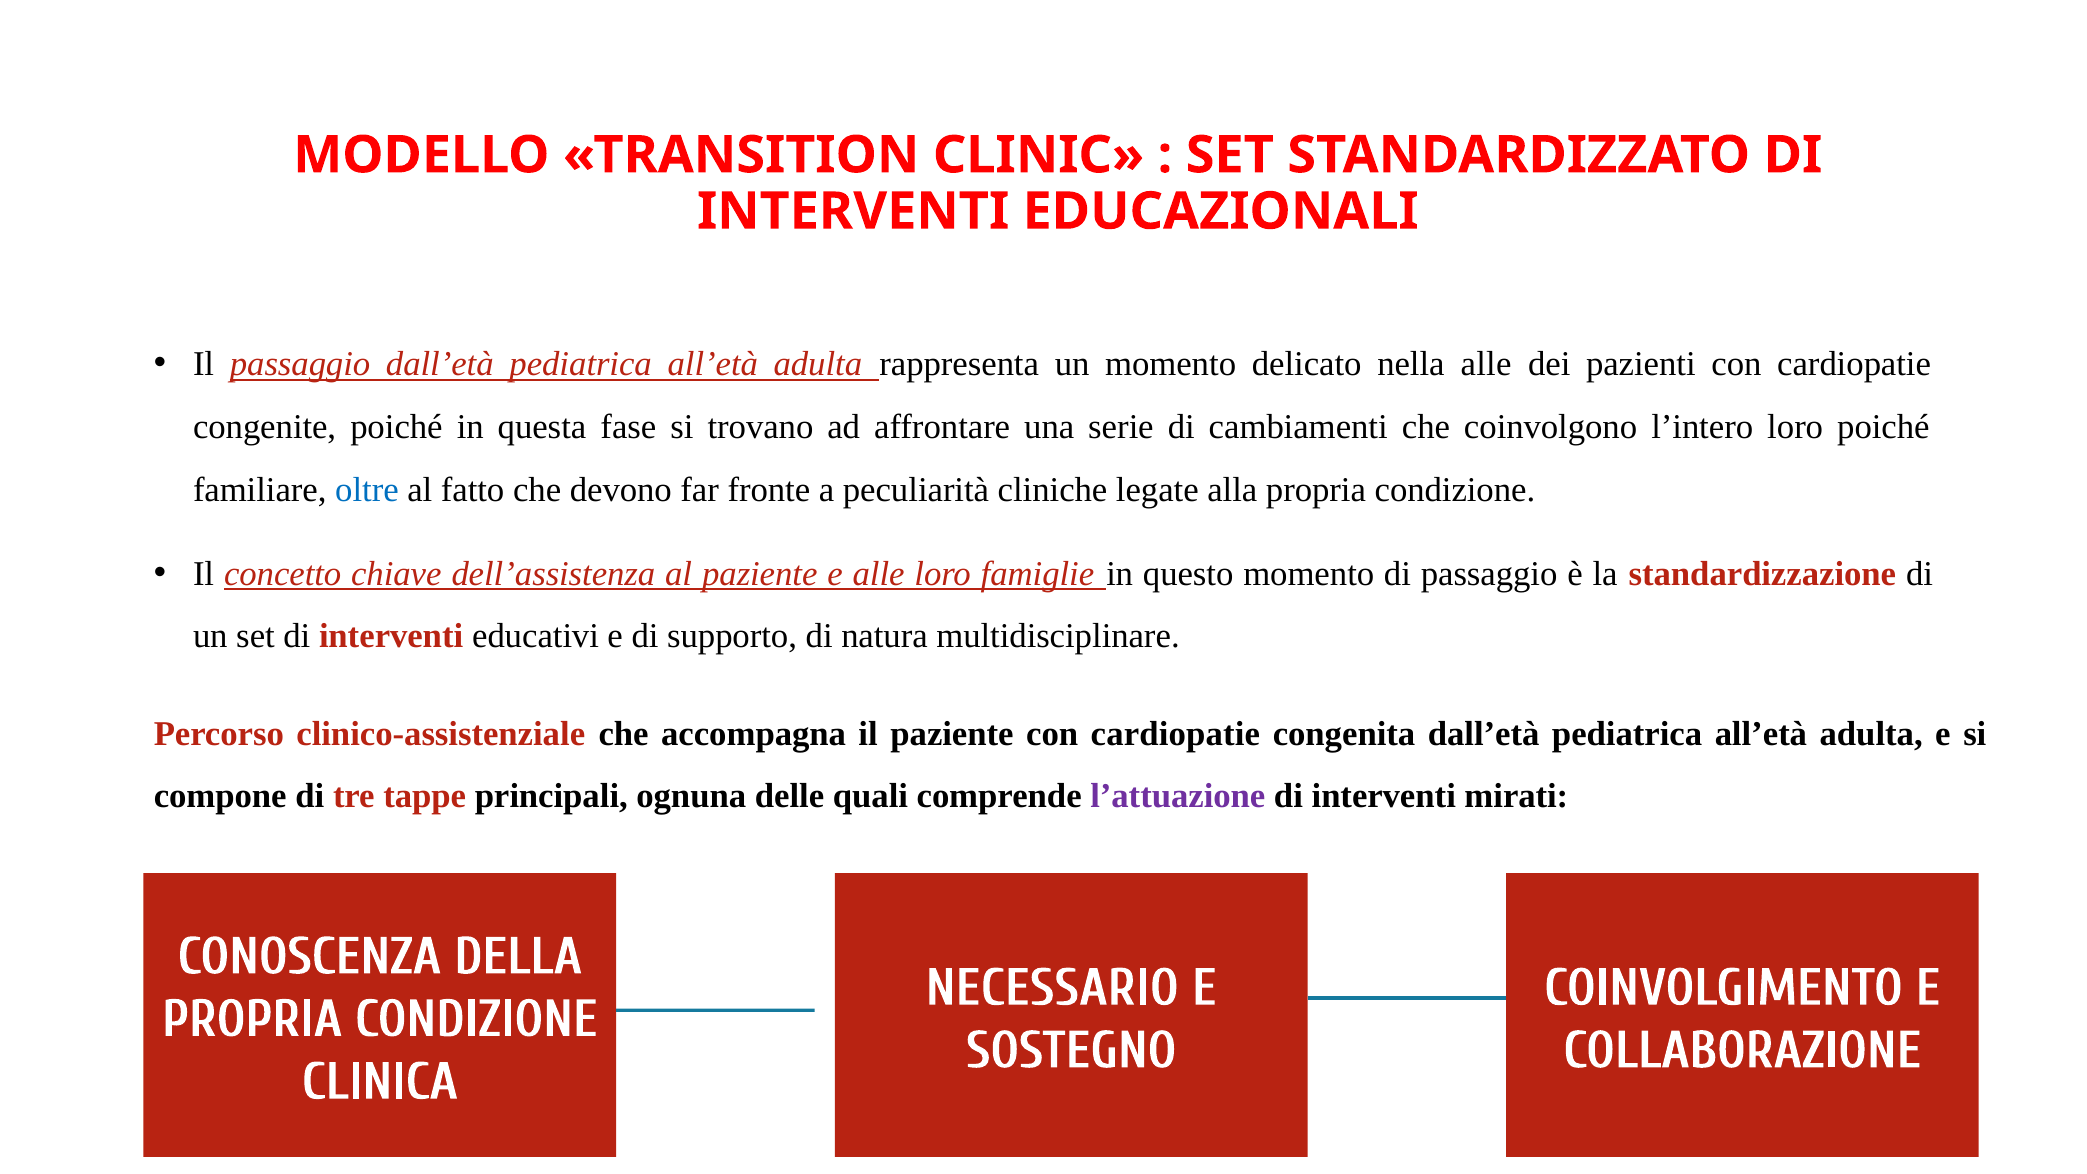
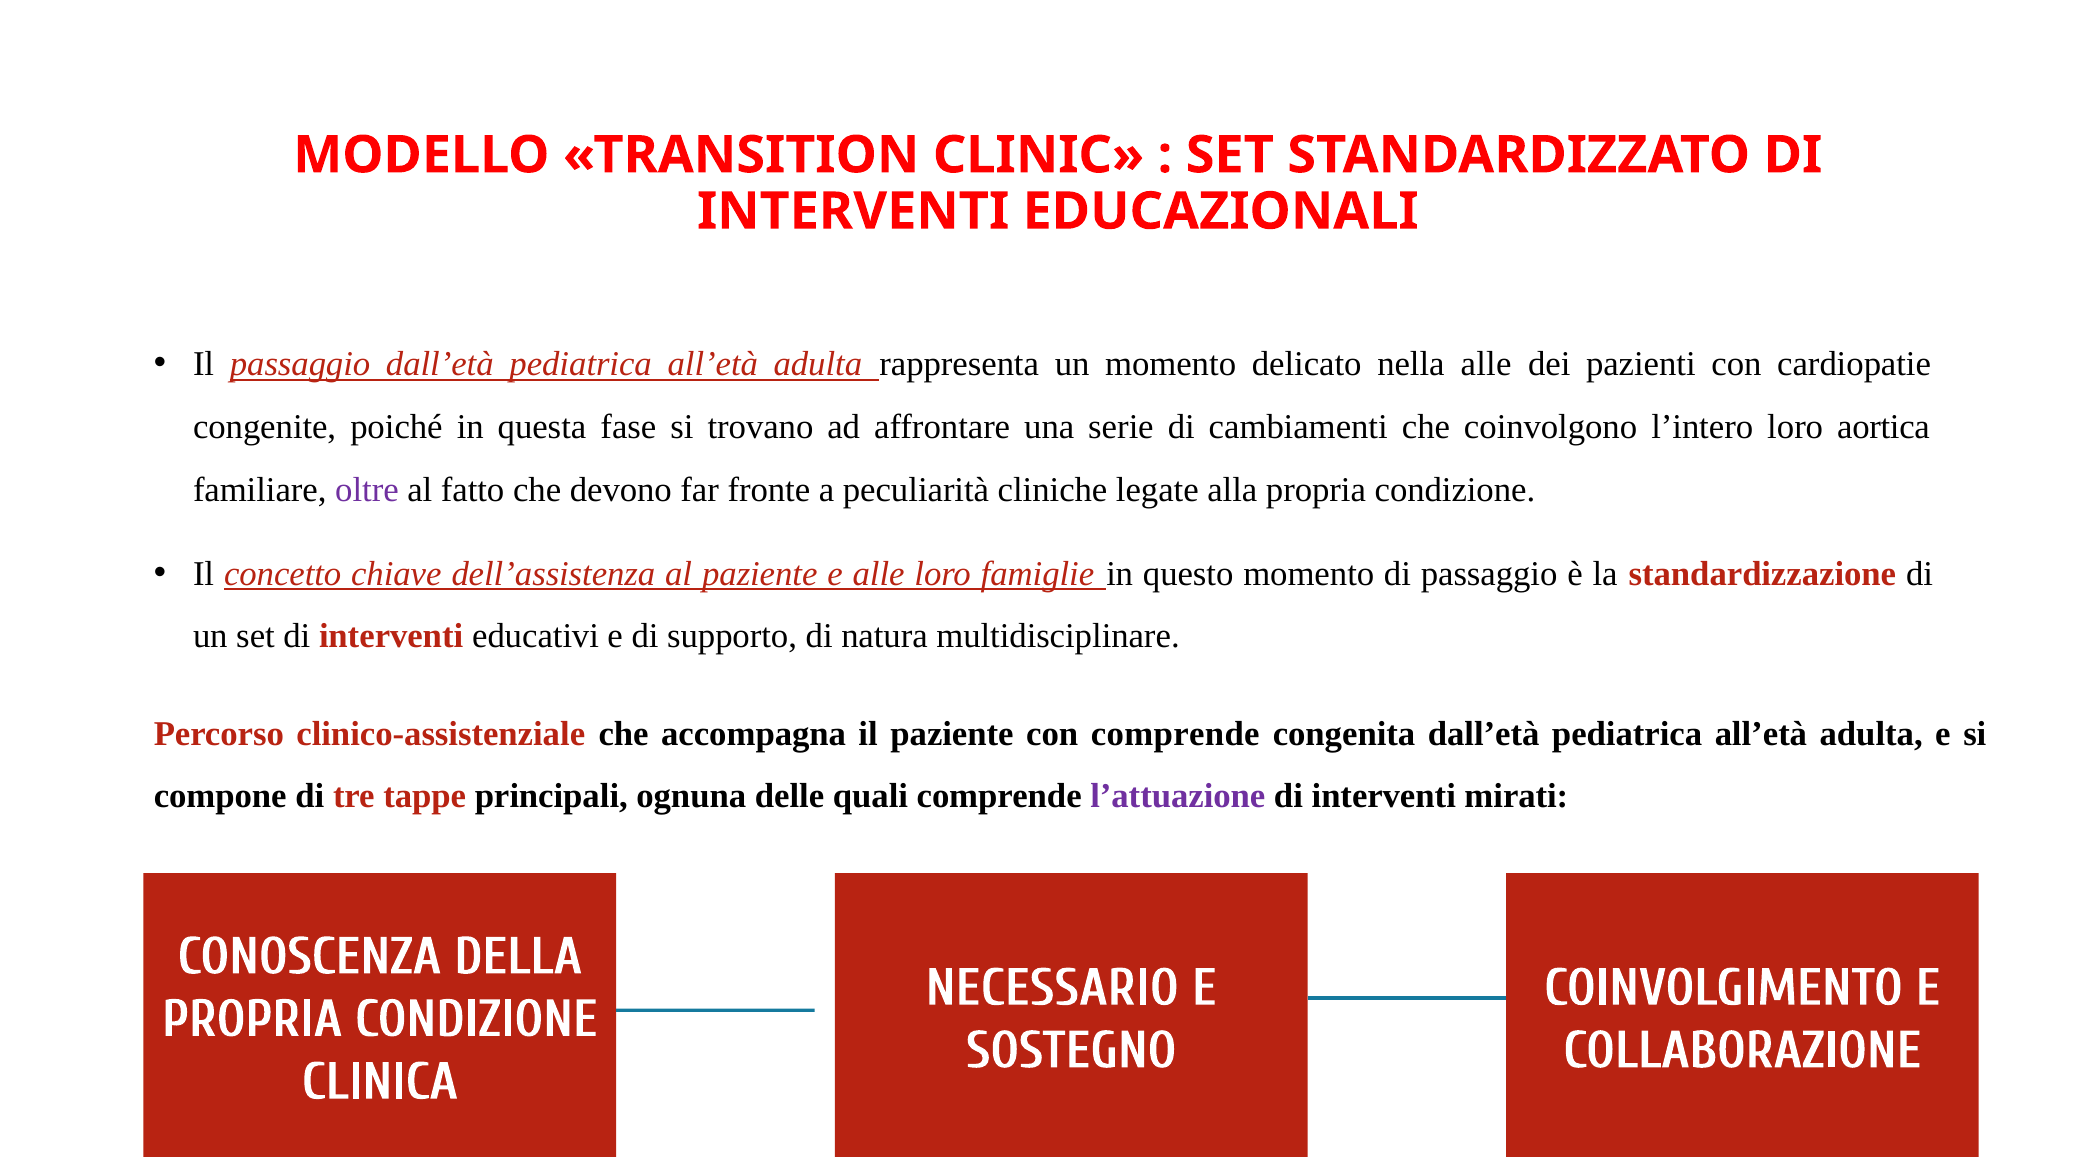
loro poiché: poiché -> aortica (1883, 427)
oltre colour: blue -> purple (367, 490)
paziente con cardiopatie: cardiopatie -> comprende (1175, 734)
